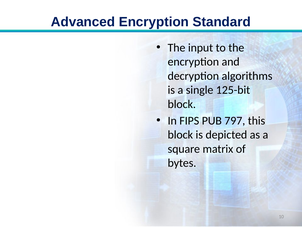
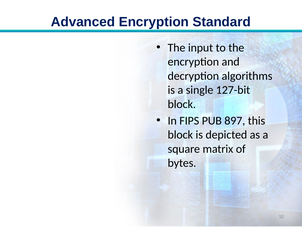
125-bit: 125-bit -> 127-bit (233, 90)
797: 797 -> 897 (235, 120)
